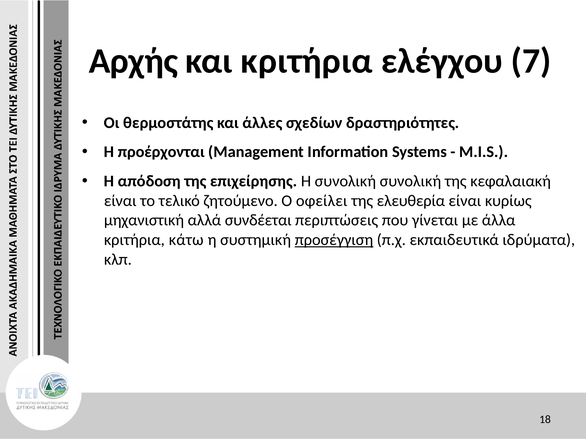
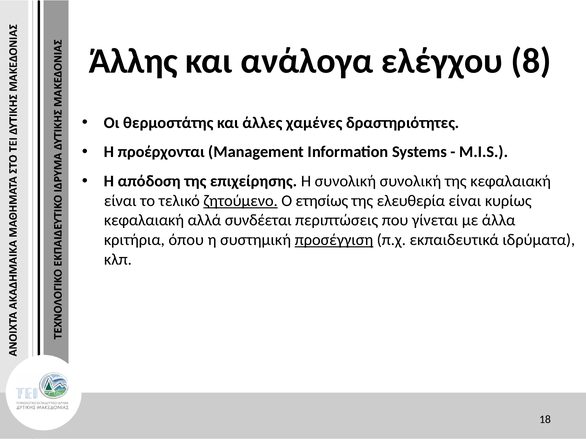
Αρχής: Αρχής -> Άλλης (133, 61)
και κριτήρια: κριτήρια -> ανάλογα (307, 61)
7: 7 -> 8 (531, 61)
σχεδίων: σχεδίων -> χαμένες (314, 123)
ζητούμενο underline: none -> present (241, 201)
οφείλει: οφείλει -> ετησίως (322, 201)
μηχανιστική: μηχανιστική -> κεφαλαιακή (144, 221)
κάτω: κάτω -> όπου (186, 240)
